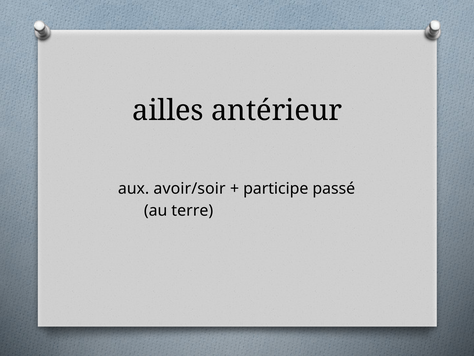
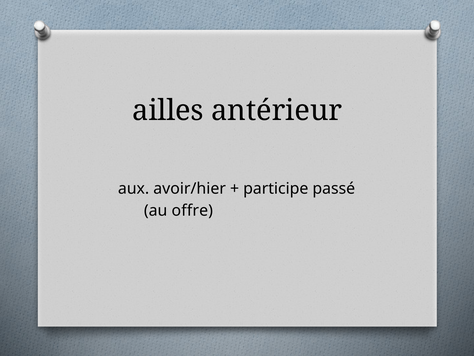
avoir/soir: avoir/soir -> avoir/hier (190, 188)
terre: terre -> offre (192, 210)
